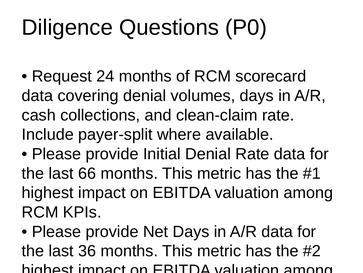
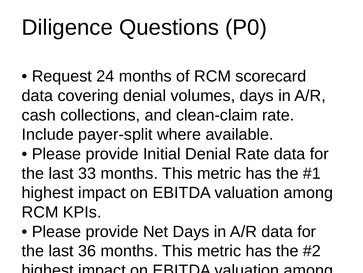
66: 66 -> 33 (87, 173)
